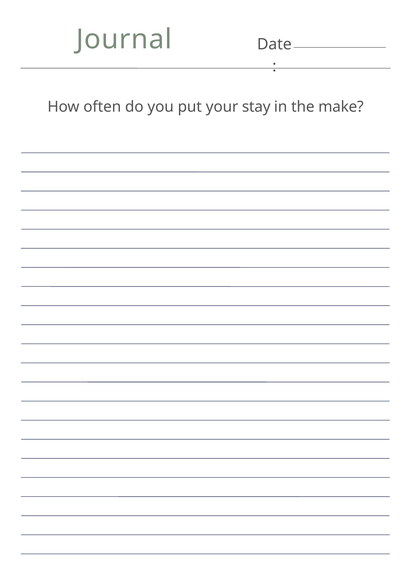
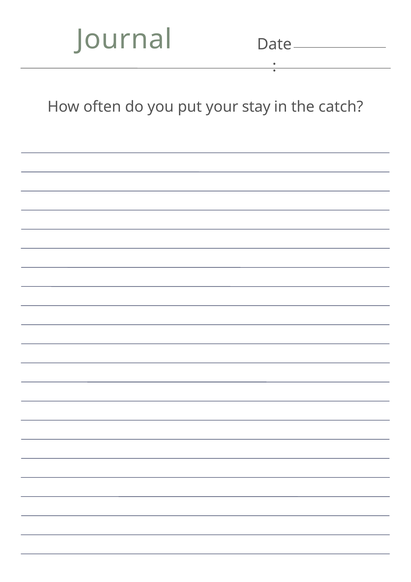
make: make -> catch (341, 107)
